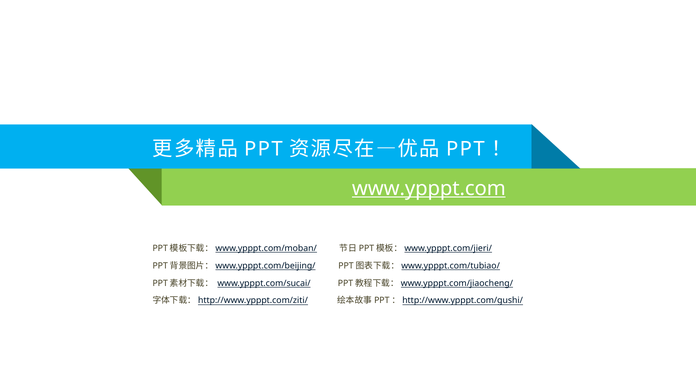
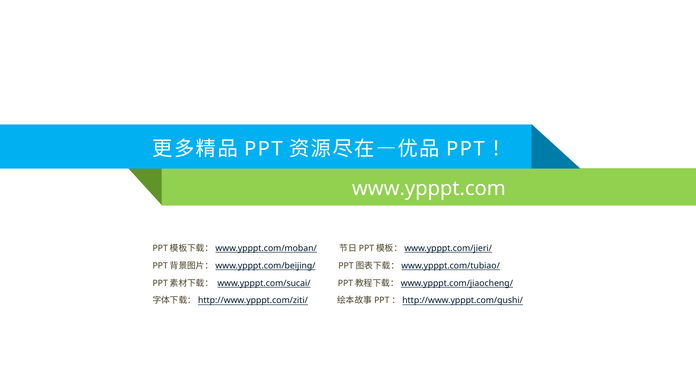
www.ypppt.com underline: present -> none (429, 189)
